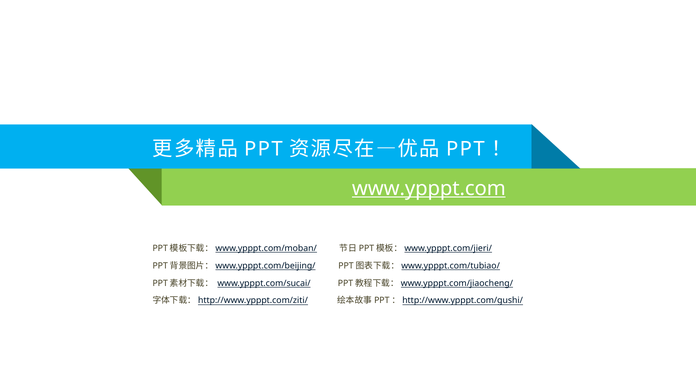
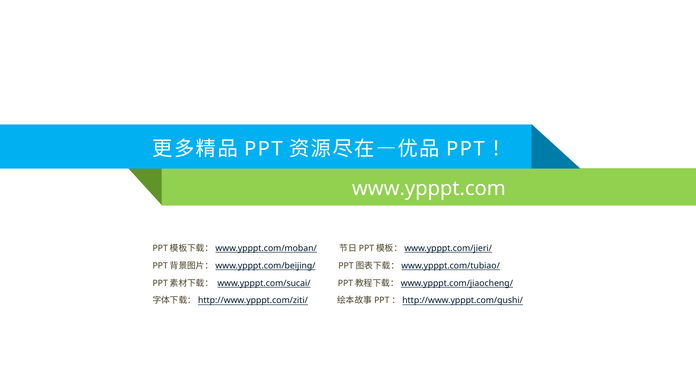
www.ypppt.com underline: present -> none (429, 189)
